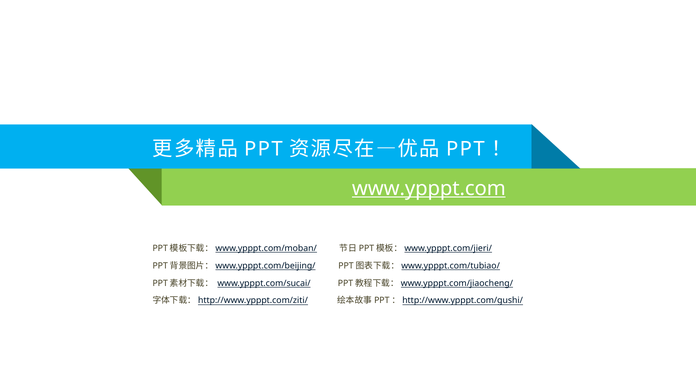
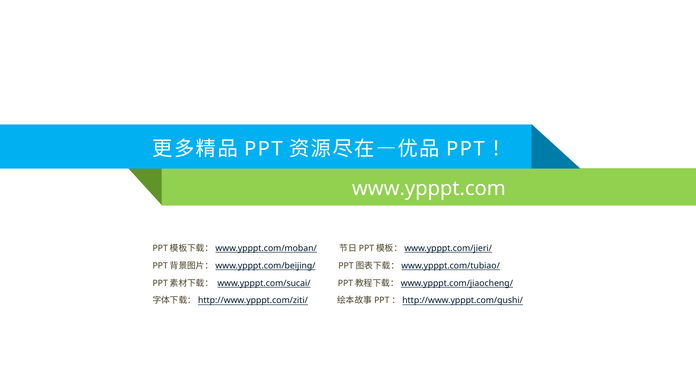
www.ypppt.com underline: present -> none (429, 189)
